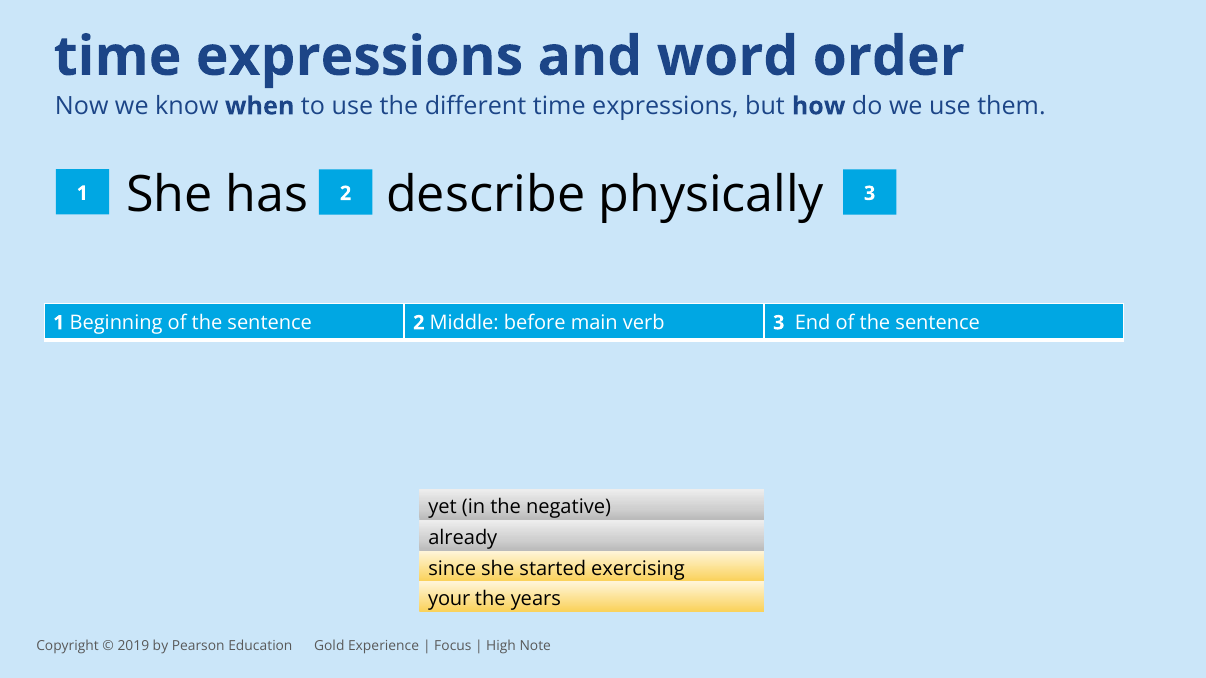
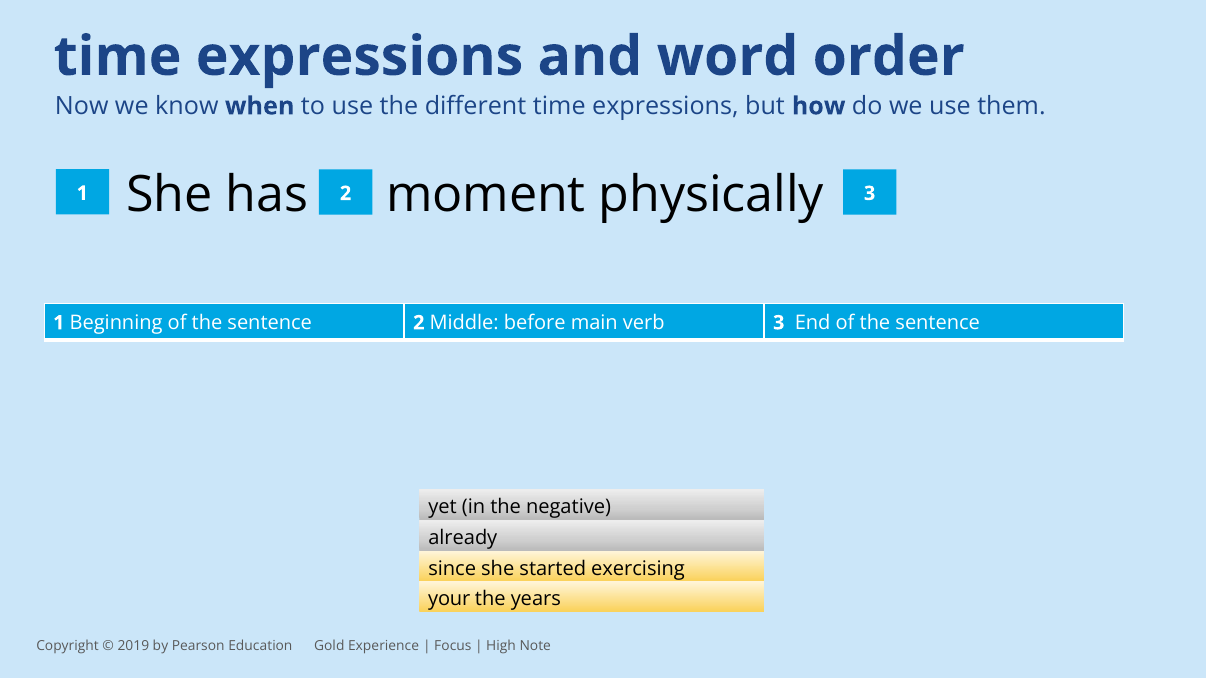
describe: describe -> moment (486, 195)
